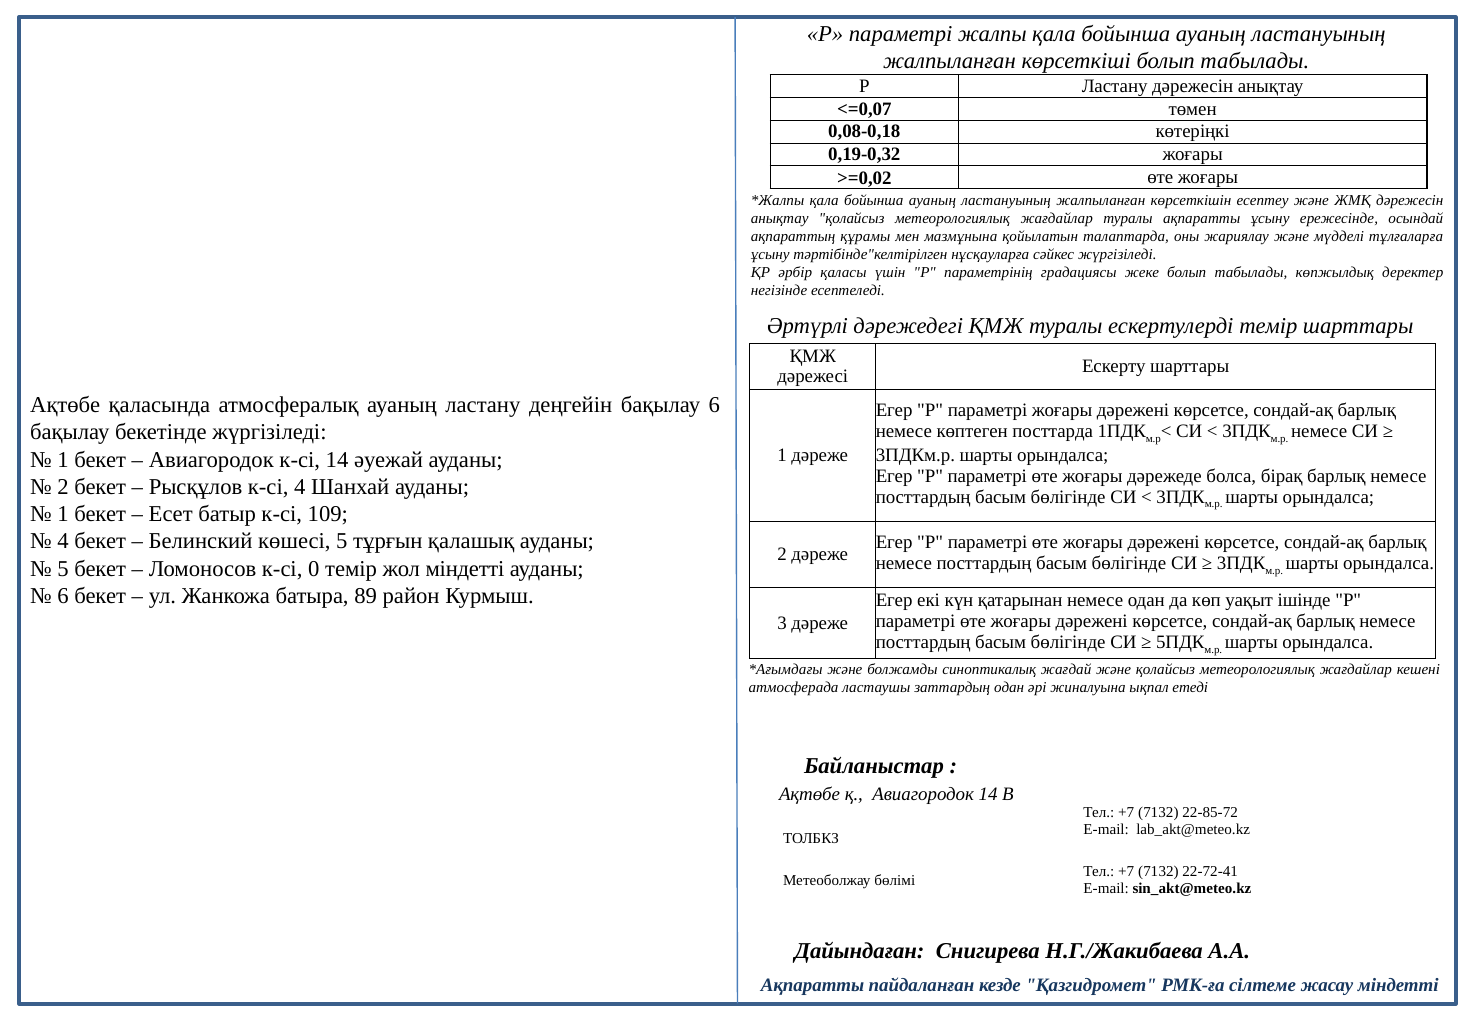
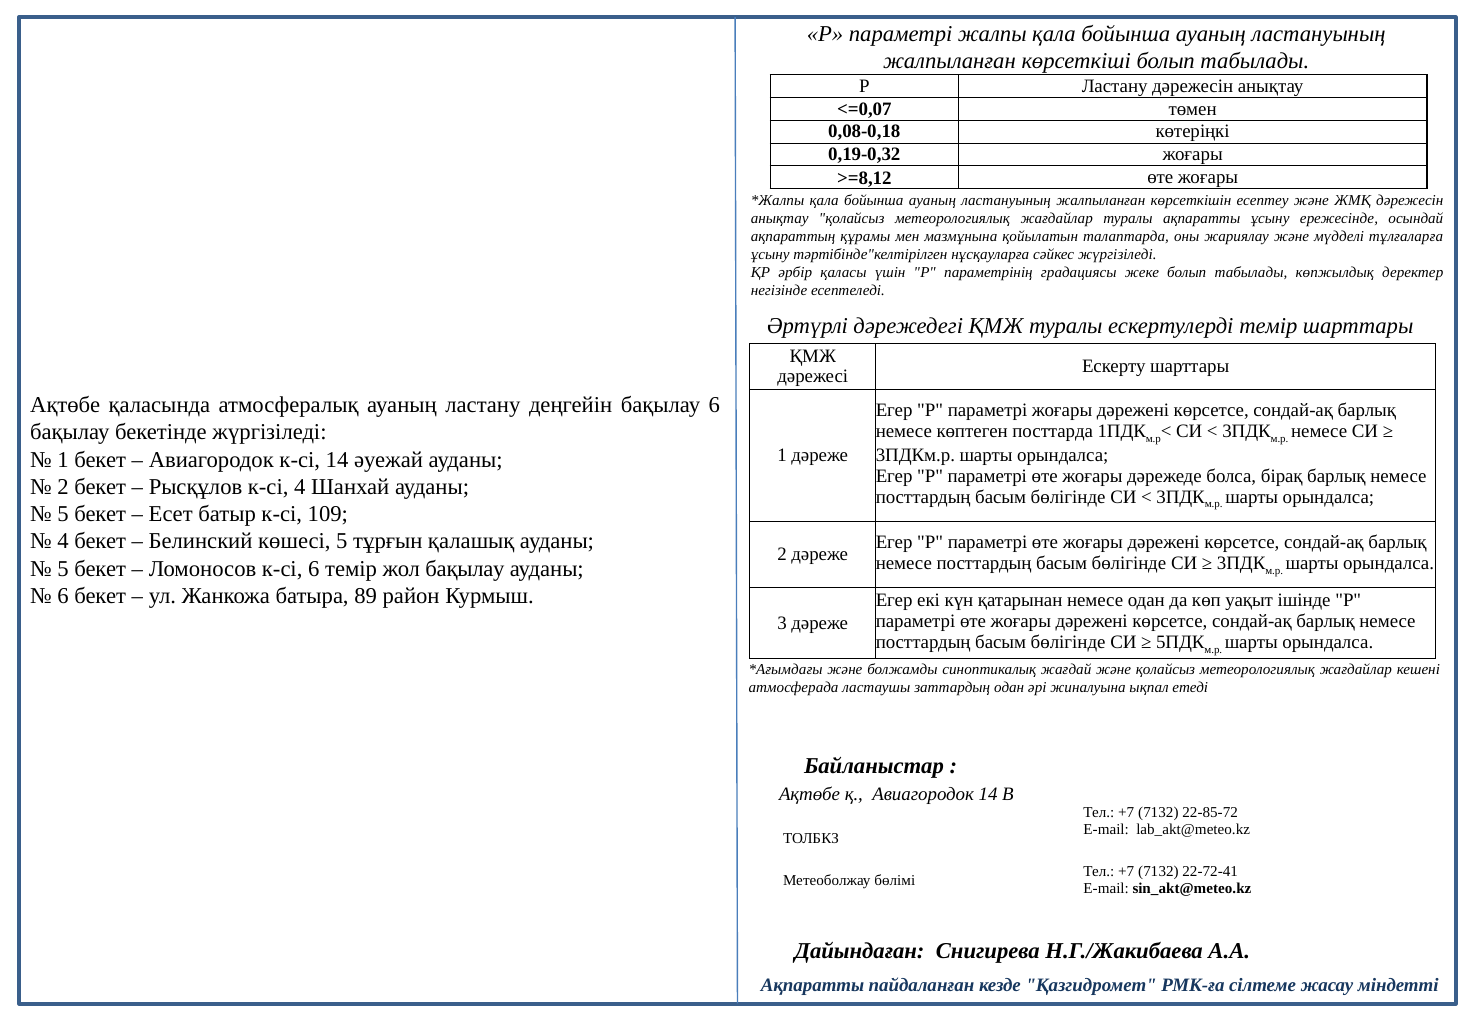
>=0,02: >=0,02 -> >=8,12 (864, 178)
1: 1 -> 5 (63, 514)
к-сі 0: 0 -> 6 (314, 569)
жол міндетті: міндетті -> бақылау (465, 569)
